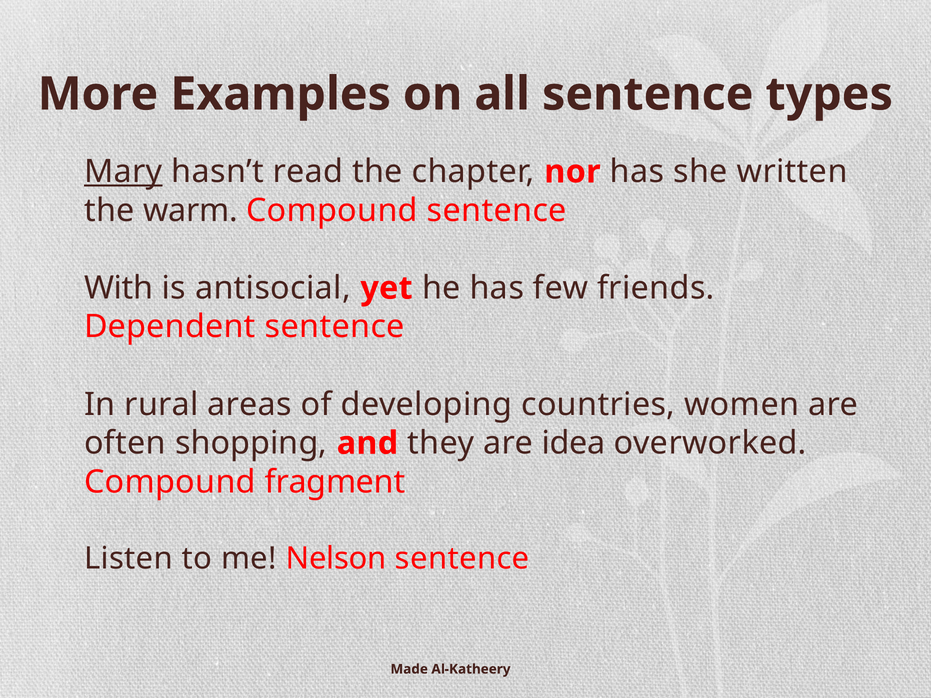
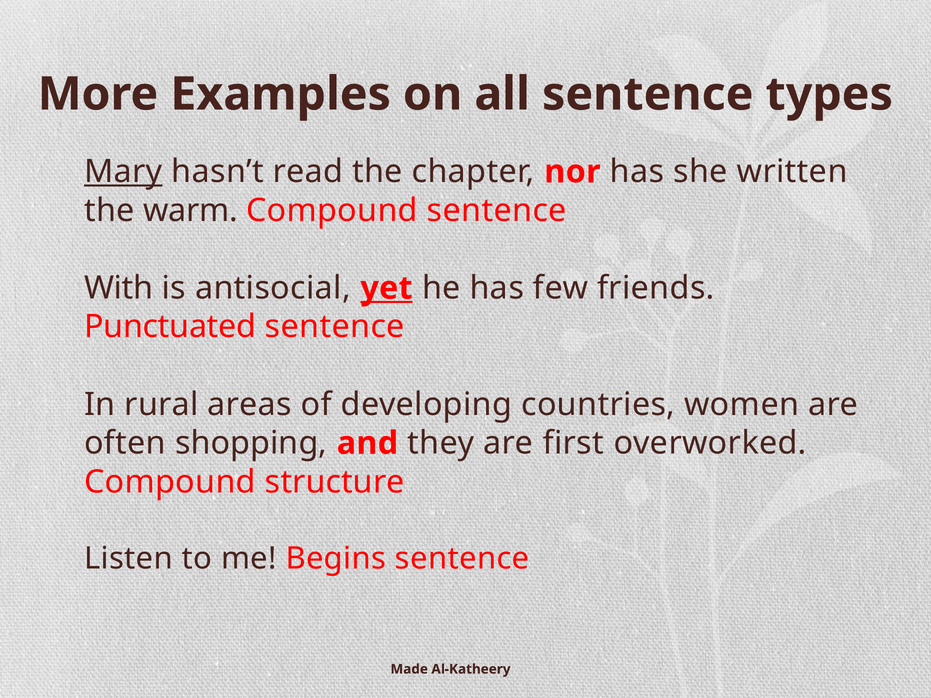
yet underline: none -> present (386, 288)
Dependent: Dependent -> Punctuated (170, 327)
idea: idea -> first (573, 443)
fragment: fragment -> structure (335, 482)
Nelson: Nelson -> Begins (336, 559)
